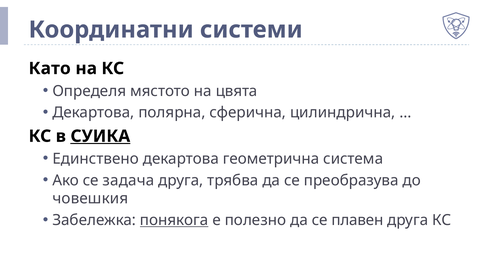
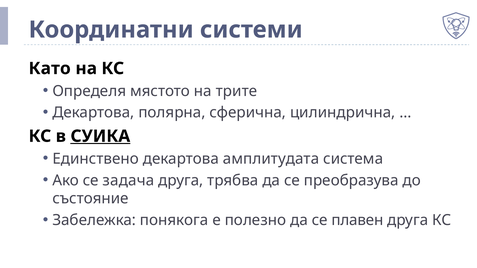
цвята: цвята -> трите (236, 91)
геометрична: геометрична -> амплитудата (271, 159)
човешкия: човешкия -> състояние (90, 199)
понякога underline: present -> none (174, 220)
